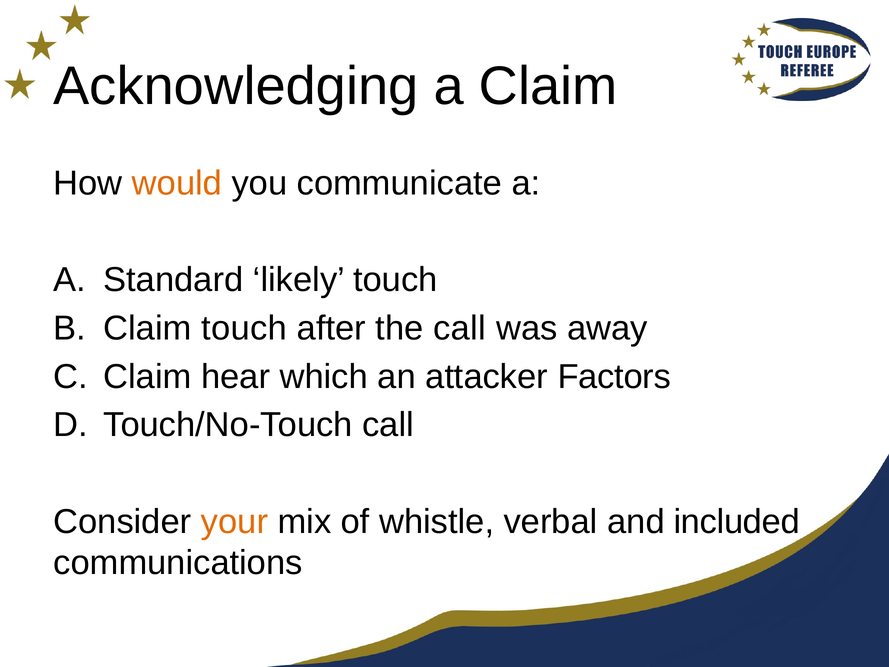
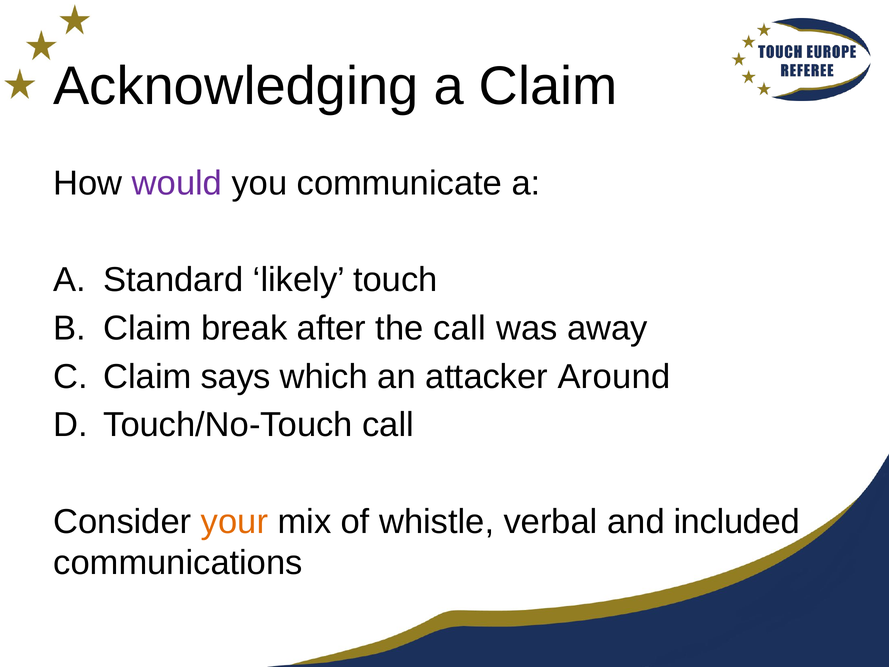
would colour: orange -> purple (177, 183)
Claim touch: touch -> break (244, 328)
hear: hear -> says (236, 376)
Factors: Factors -> Around (614, 376)
